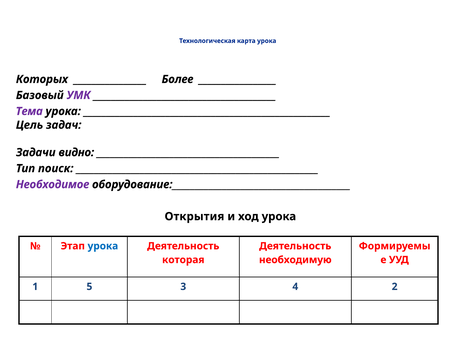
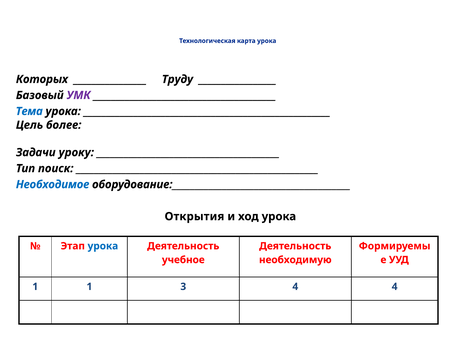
Более: Более -> Труду (177, 79)
Тема colour: purple -> blue (29, 111)
задач: задач -> более (64, 125)
видно: видно -> уроку (76, 152)
Необходимое colour: purple -> blue (53, 184)
которая: которая -> учебное (183, 260)
1 5: 5 -> 1 (89, 286)
4 2: 2 -> 4 (395, 286)
